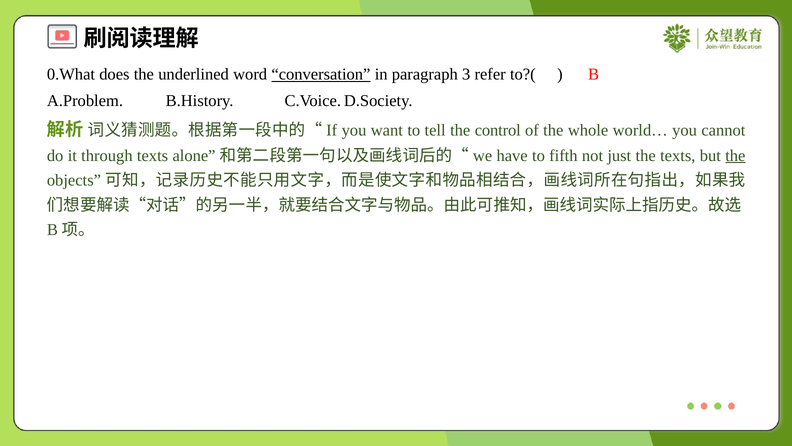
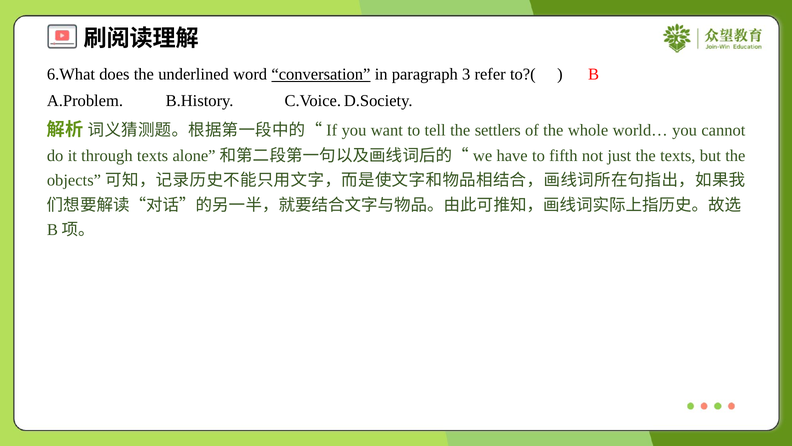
0.What: 0.What -> 6.What (71, 74)
control: control -> settlers (498, 130)
the underline: present -> none (735, 155)
